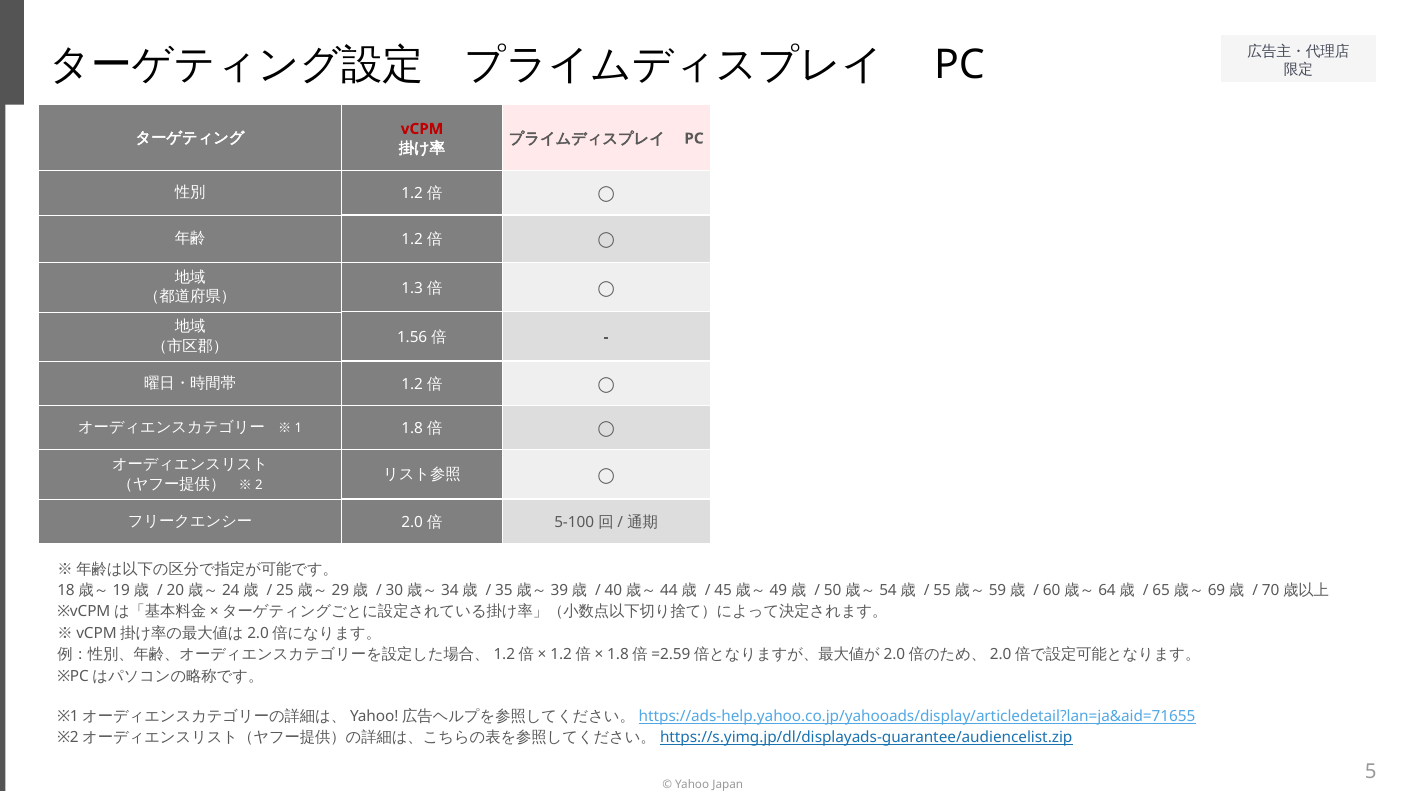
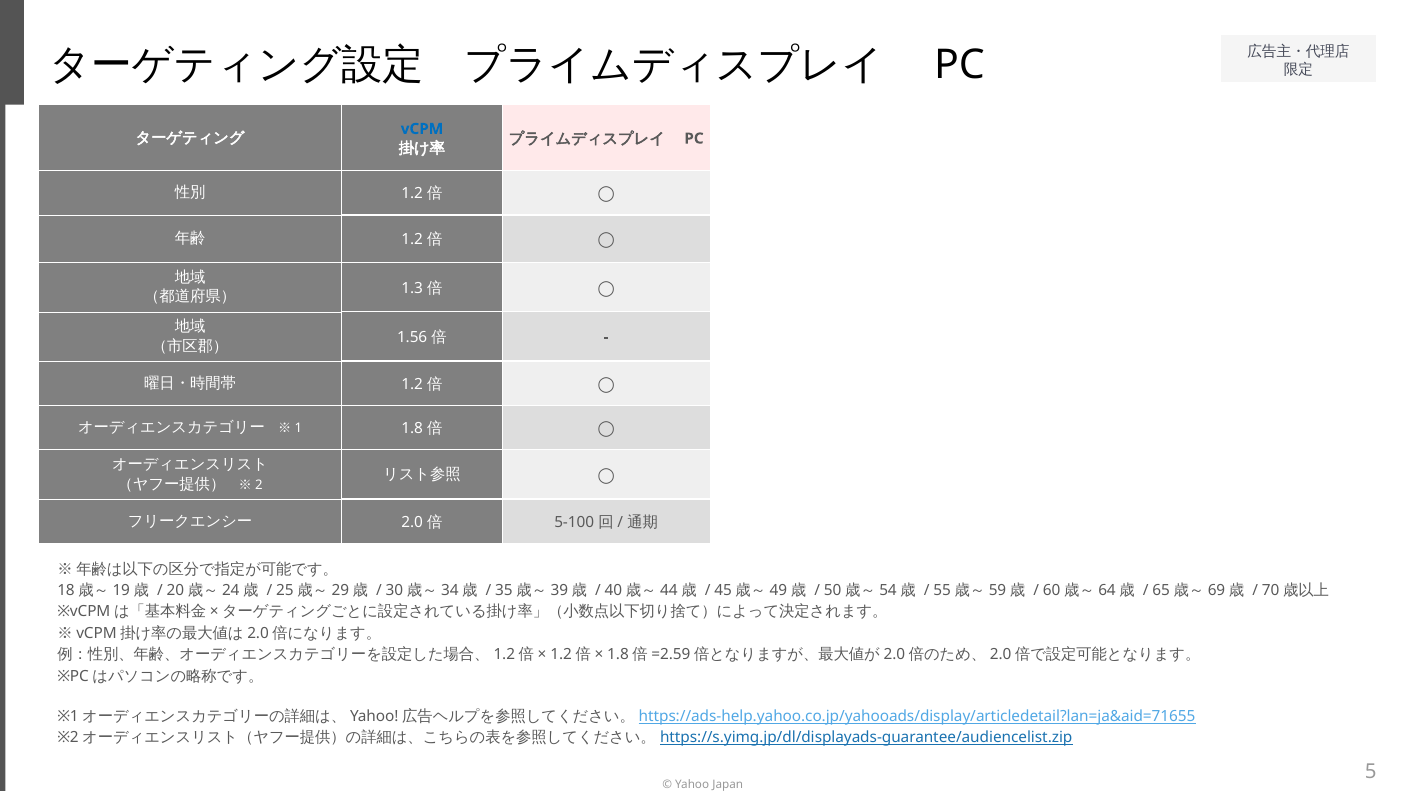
vCPM colour: red -> blue (422, 129)
